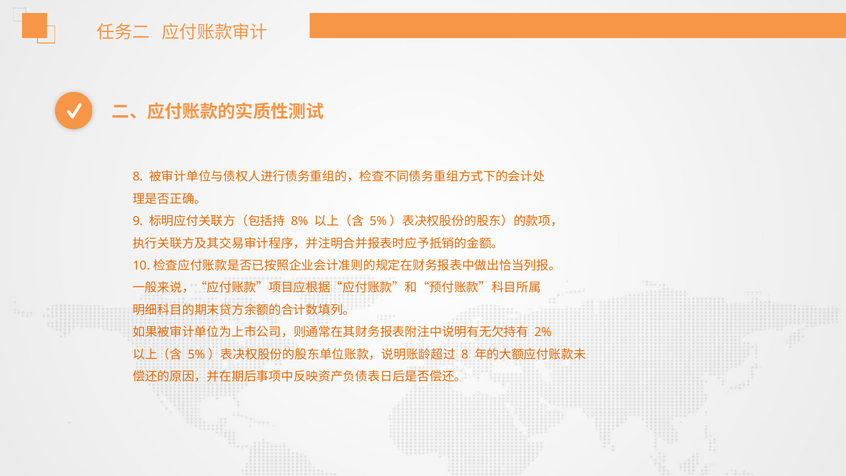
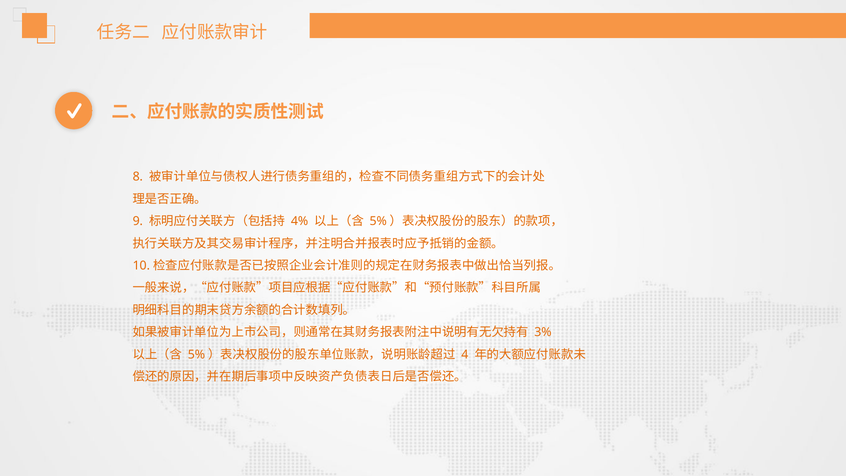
8%: 8% -> 4% (300, 221)
2%: 2% -> 3% (543, 332)
8: 8 -> 4 (465, 354)
